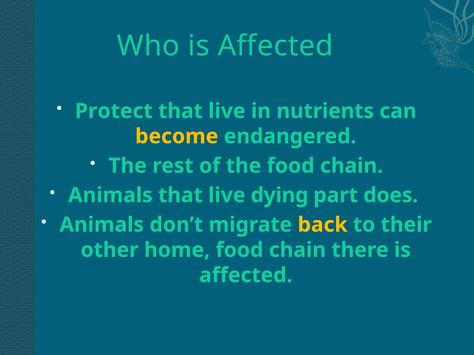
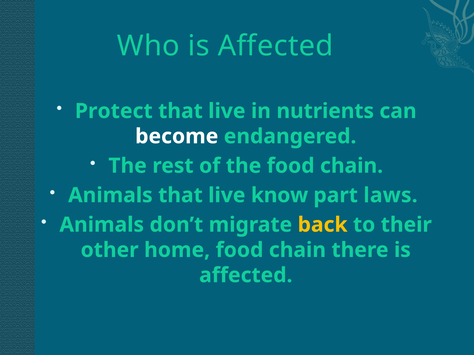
become colour: yellow -> white (177, 137)
dying: dying -> know (280, 196)
does: does -> laws (391, 196)
